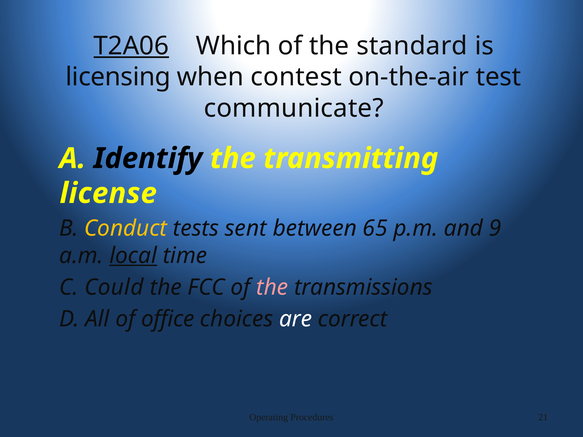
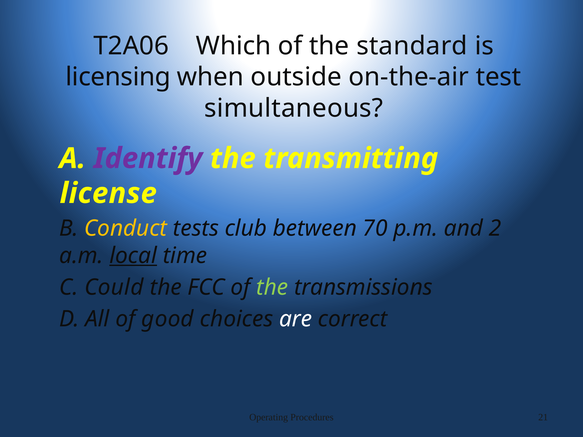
T2A06 underline: present -> none (131, 46)
contest: contest -> outside (296, 77)
communicate: communicate -> simultaneous (294, 108)
Identify colour: black -> purple (148, 158)
sent: sent -> club (246, 229)
65: 65 -> 70 (375, 229)
9: 9 -> 2 (495, 229)
the colour: pink -> light green (272, 287)
office: office -> good (168, 319)
